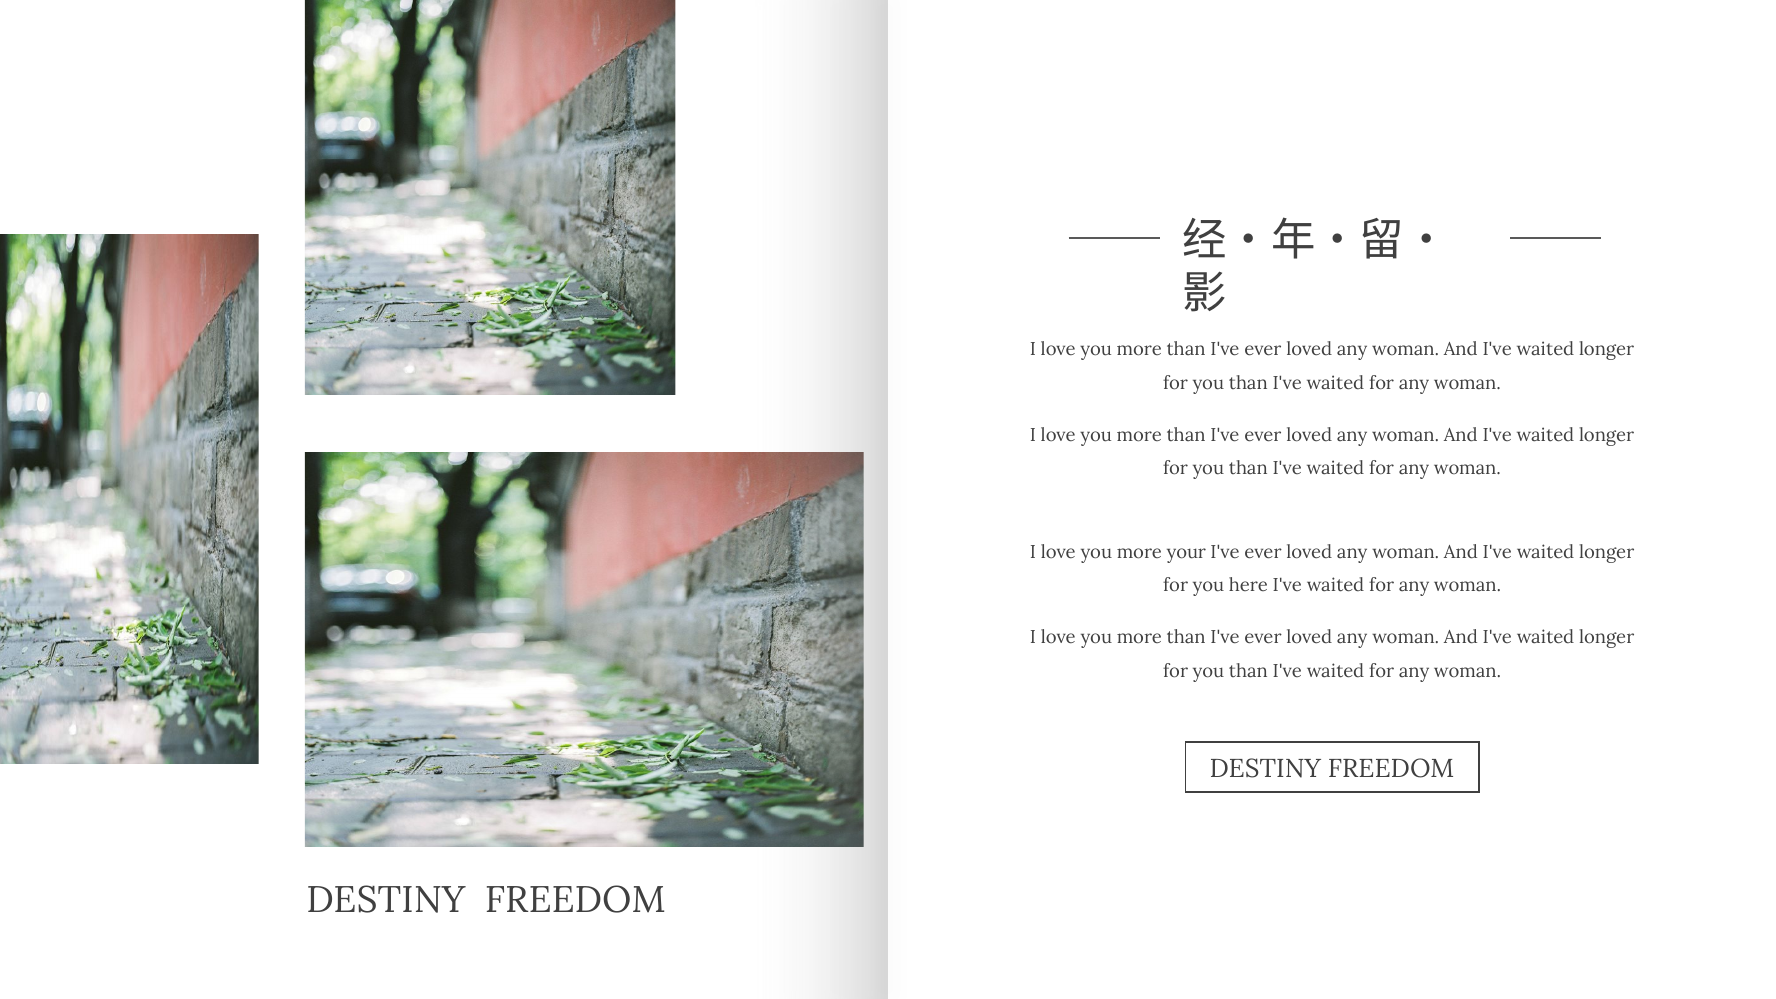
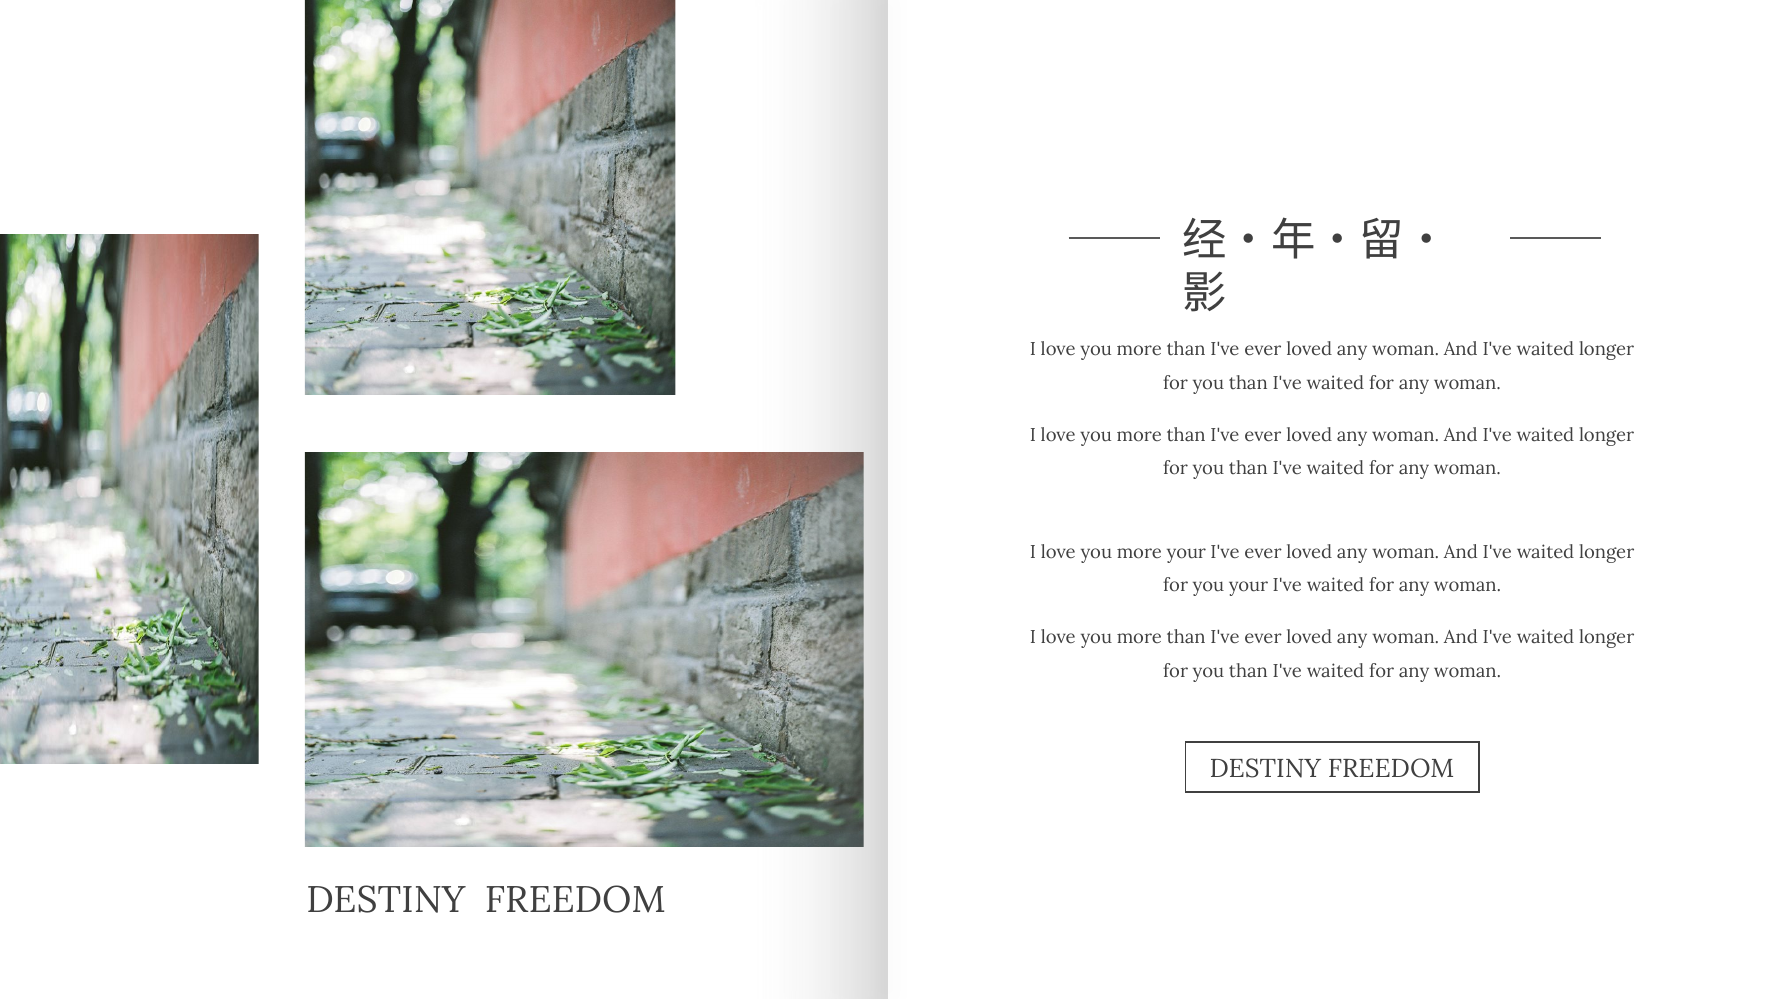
you here: here -> your (1248, 586)
